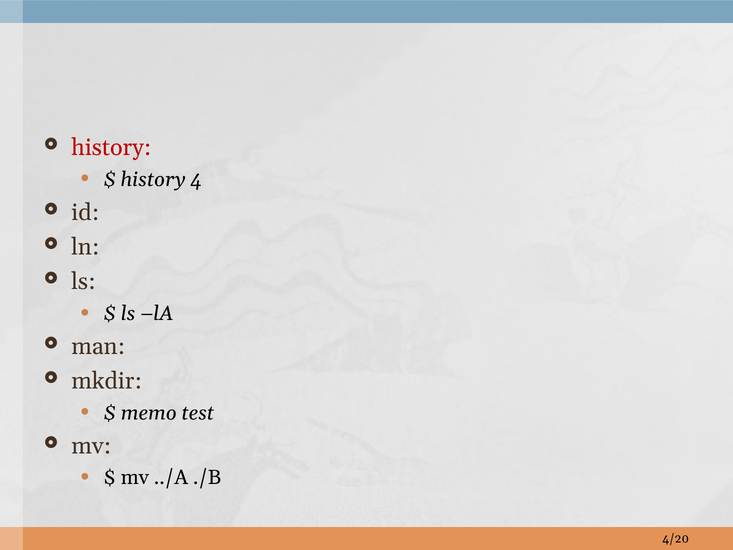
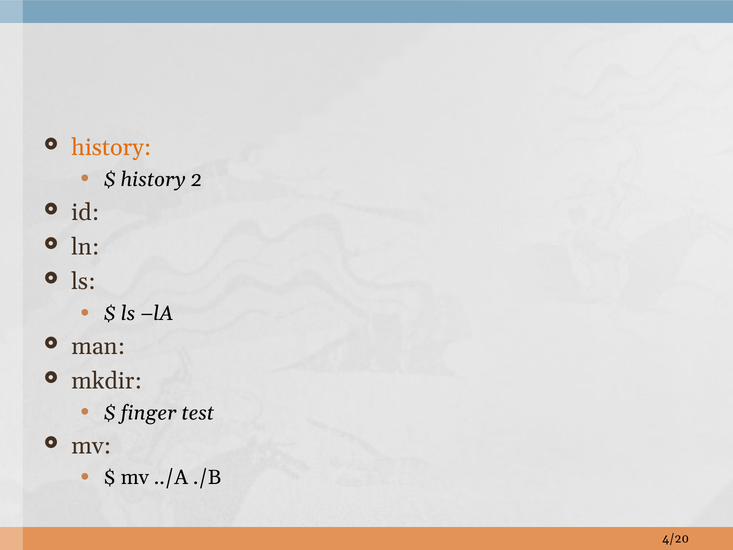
history colour: red -> orange (111, 148)
4: 4 -> 2 (196, 179)
memo: memo -> finger (149, 413)
